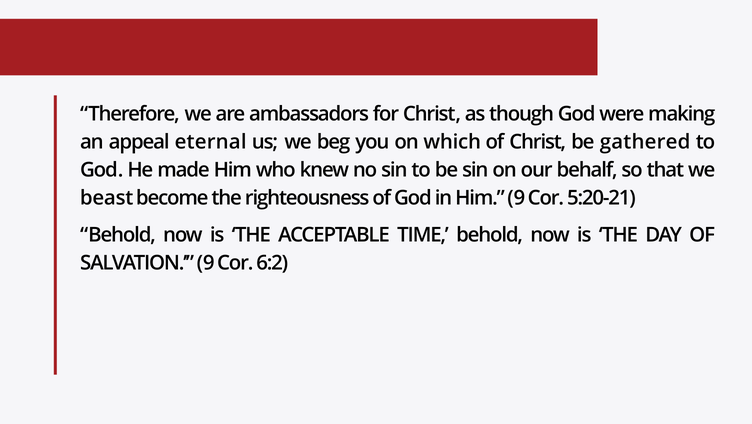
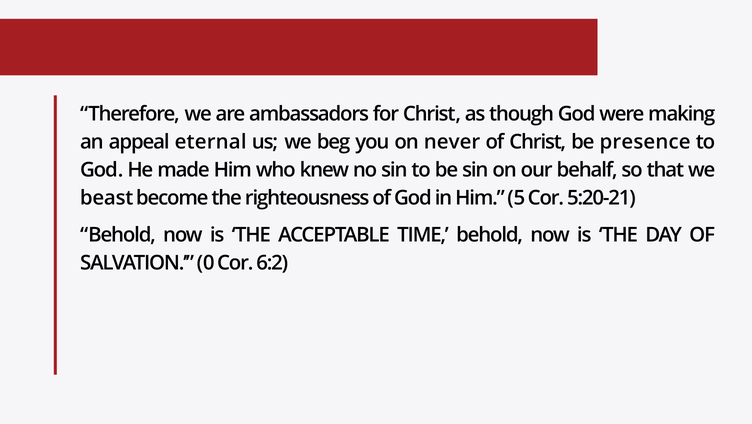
which: which -> never (452, 142)
gathered: gathered -> presence (645, 142)
Him 9: 9 -> 5 (516, 198)
SALVATION 9: 9 -> 0 (206, 263)
